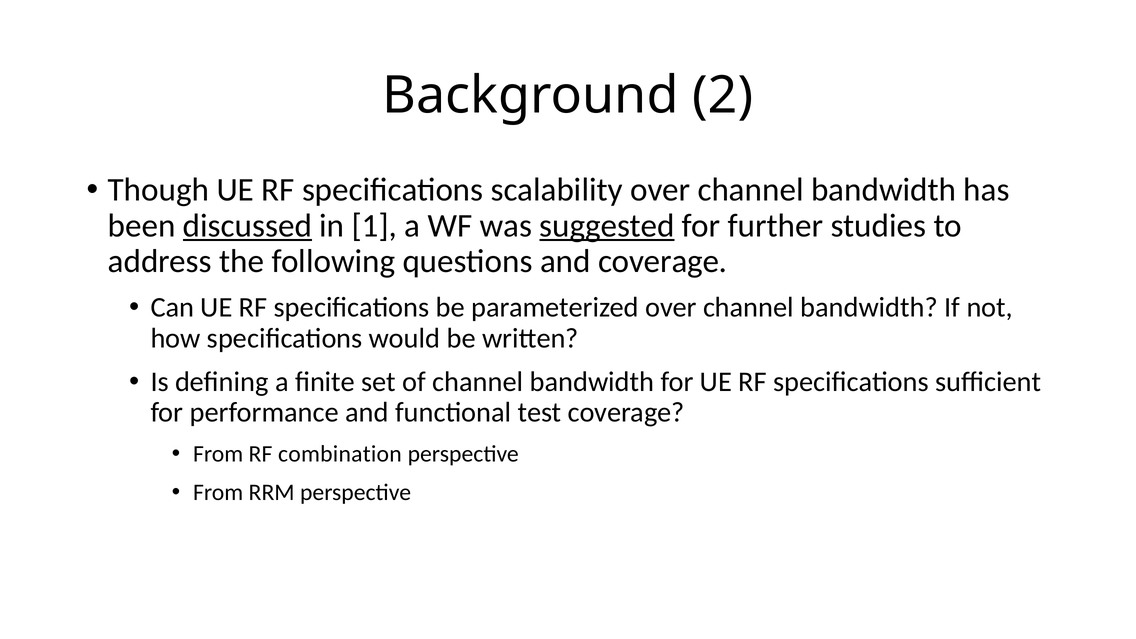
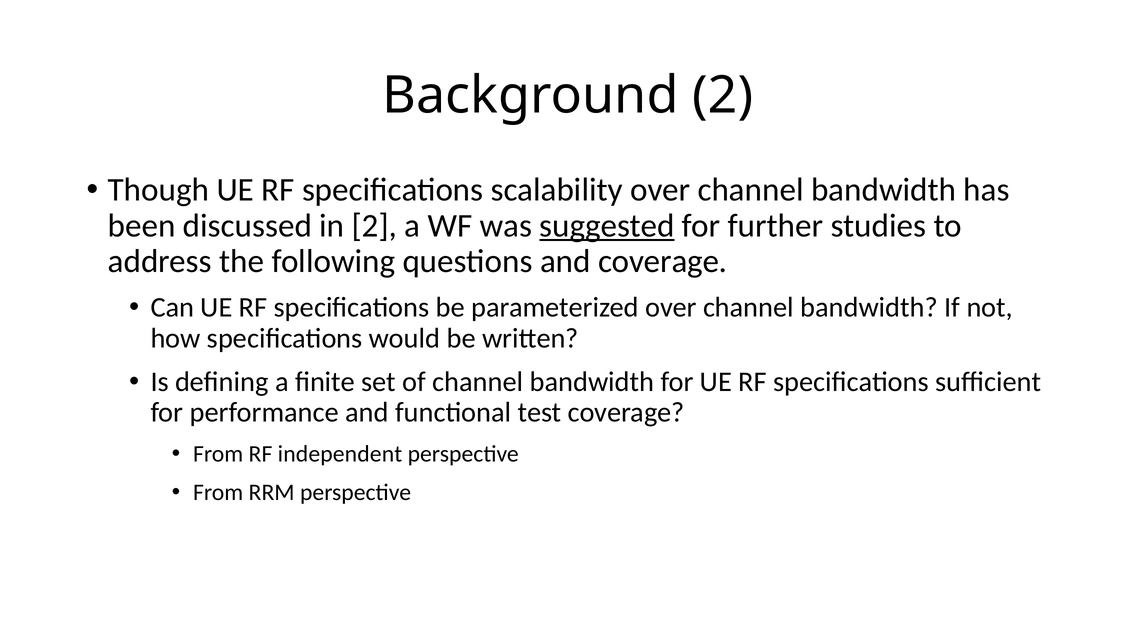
discussed underline: present -> none (247, 226)
in 1: 1 -> 2 (374, 226)
combination: combination -> independent (340, 454)
